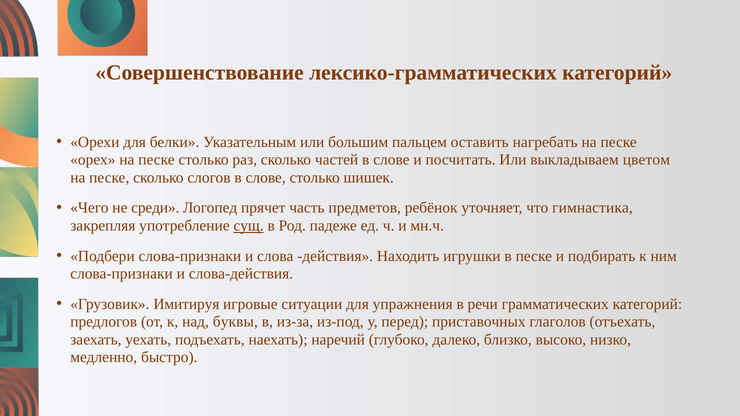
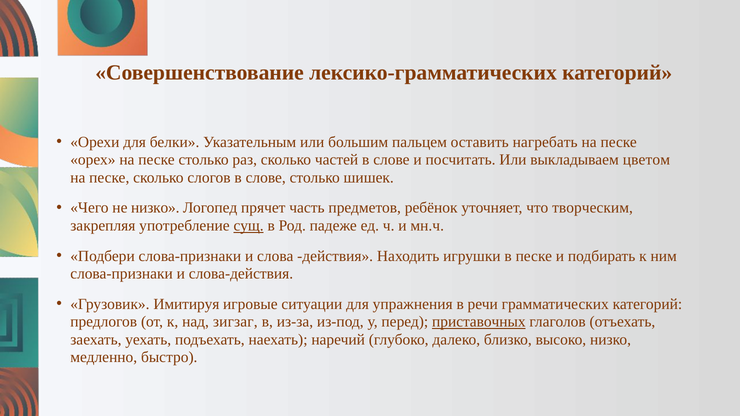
не среди: среди -> низко (155, 208)
гимнастика: гимнастика -> творческим (593, 208)
буквы: буквы -> зигзаг (235, 322)
приставочных underline: none -> present (479, 322)
